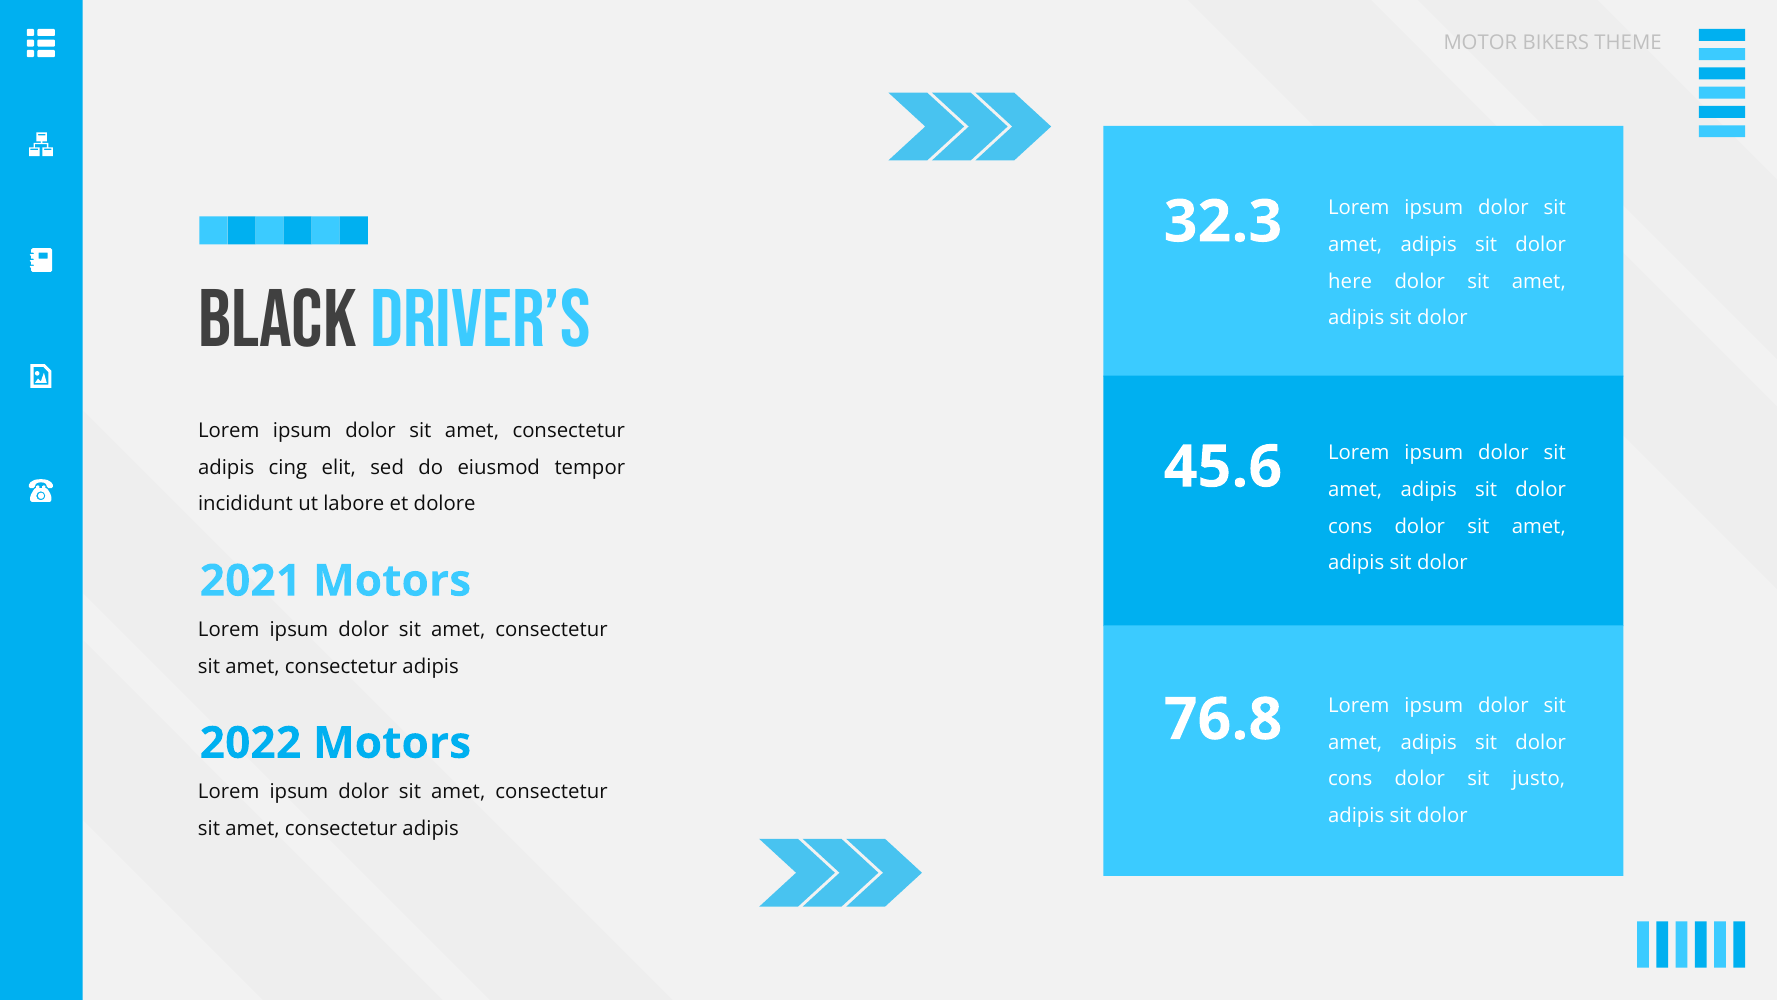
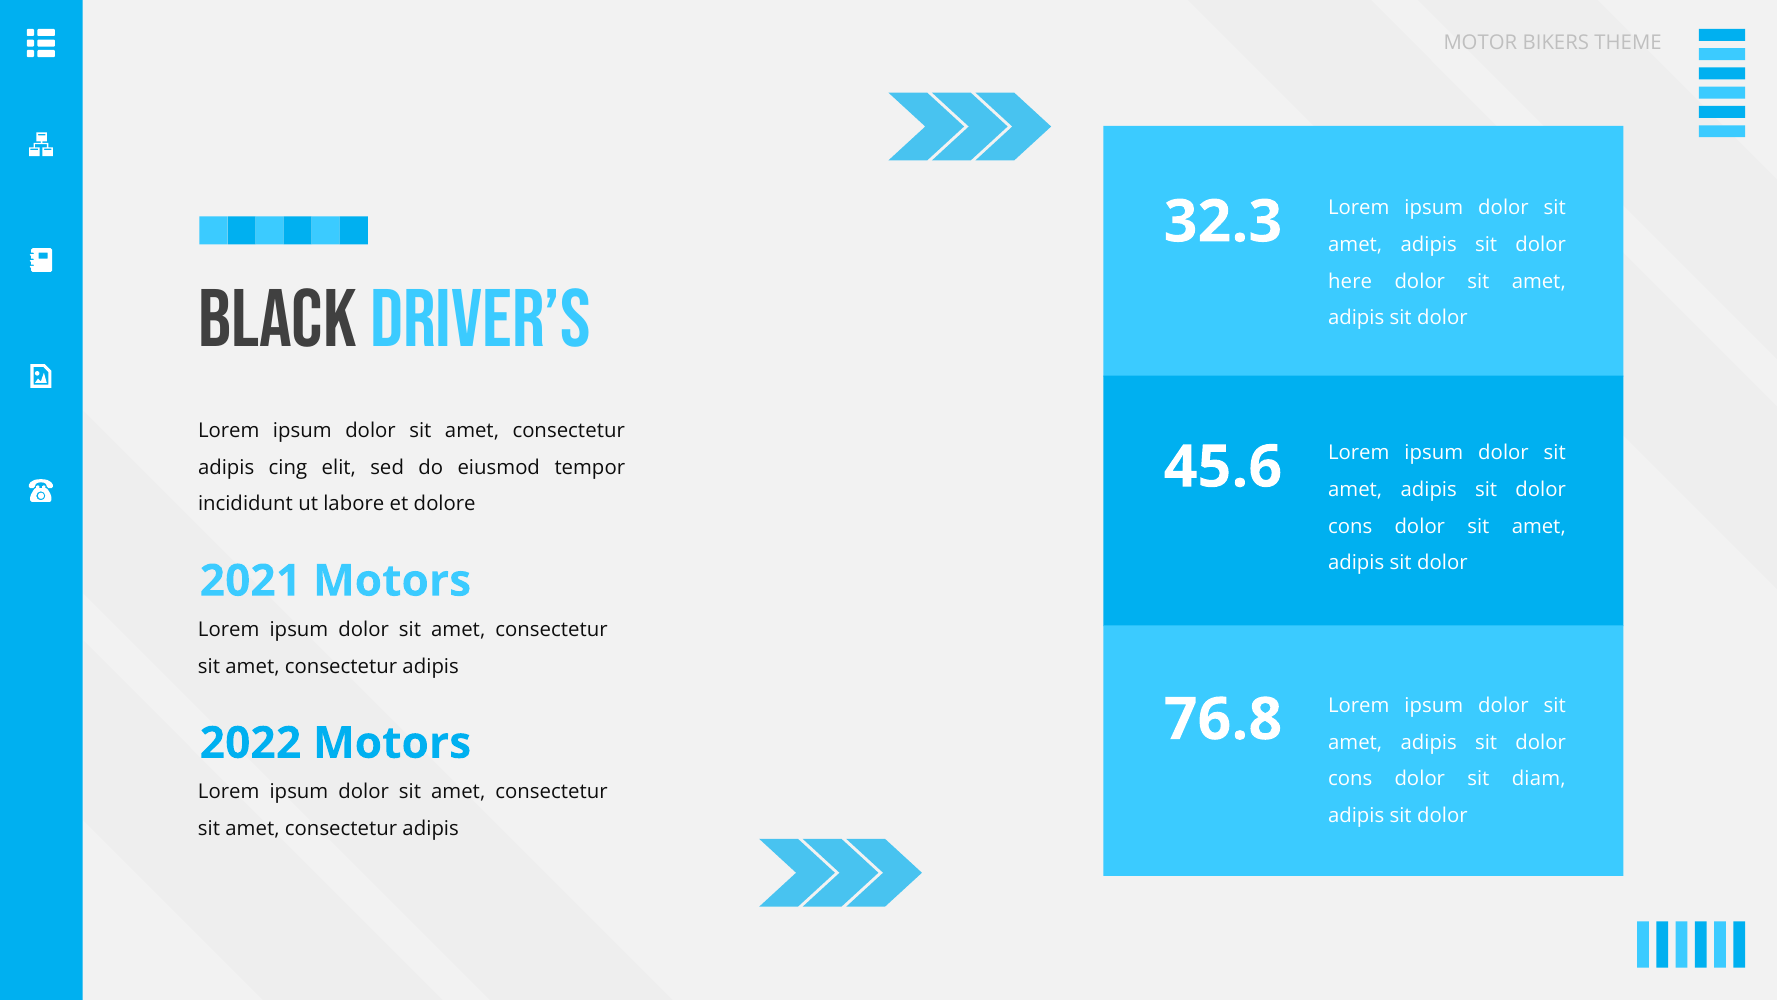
justo: justo -> diam (1539, 779)
